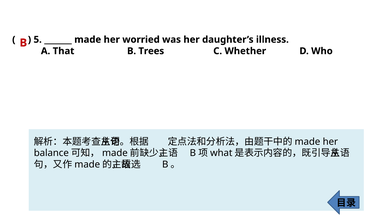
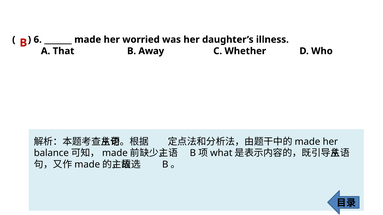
5: 5 -> 6 (38, 40)
Trees: Trees -> Away (151, 51)
